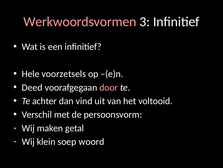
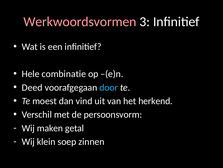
voorzetsels: voorzetsels -> combinatie (64, 74)
door colour: pink -> light blue (109, 87)
achter: achter -> moest (45, 101)
voltooid: voltooid -> herkend (155, 101)
woord: woord -> zinnen (91, 141)
